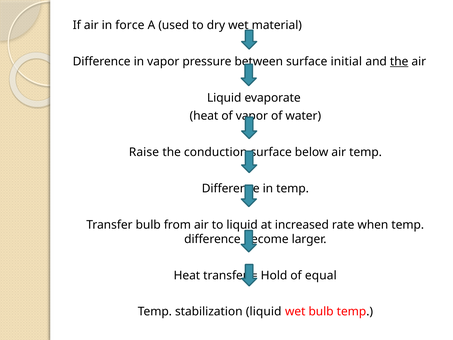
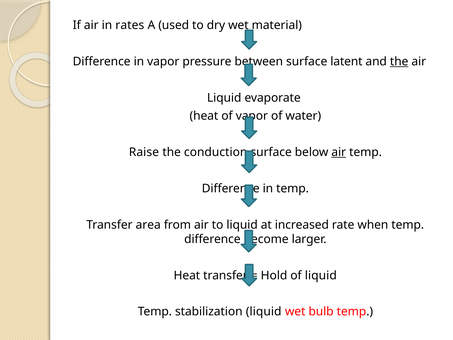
force: force -> rates (130, 25)
initial: initial -> latent (346, 62)
air underline: none -> present (339, 152)
Transfer bulb: bulb -> area (148, 225)
of equal: equal -> liquid (321, 275)
